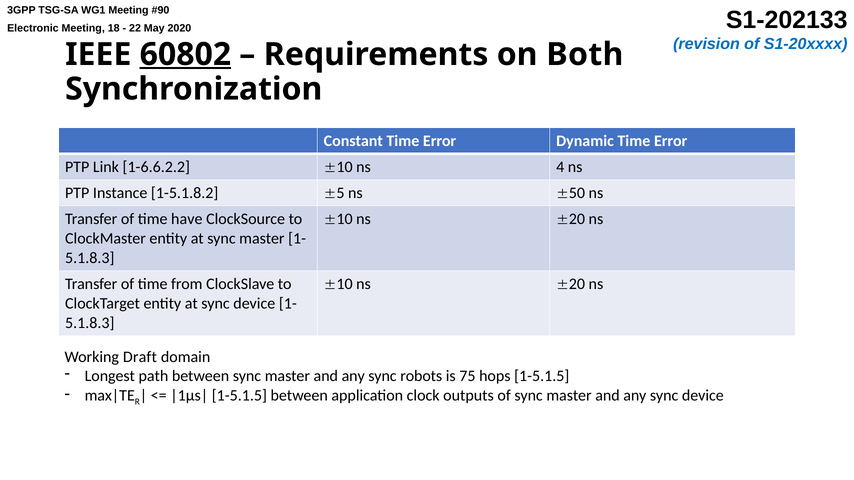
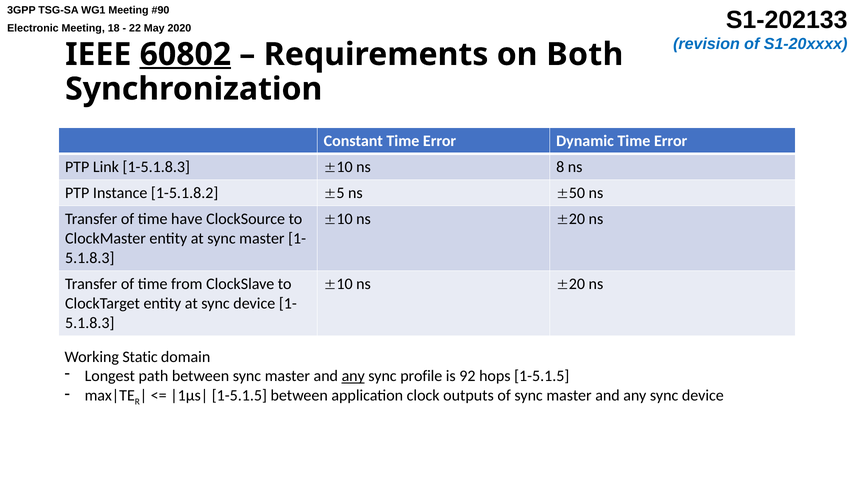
1-6.6.2.2: 1-6.6.2.2 -> 1-5.1.8.3 (156, 167)
4: 4 -> 8 (560, 167)
Draft: Draft -> Static (140, 357)
any underline: none -> present (353, 376)
robots: robots -> profile (421, 376)
75: 75 -> 92 (467, 376)
